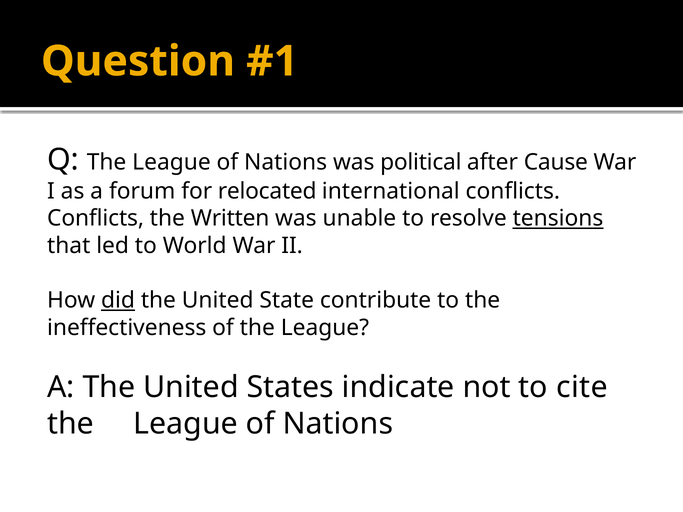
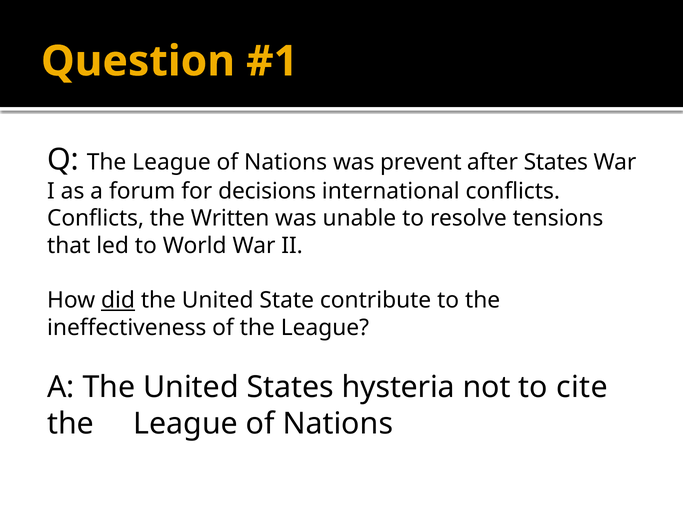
political: political -> prevent (421, 162)
after Cause: Cause -> States (556, 162)
relocated: relocated -> decisions (267, 191)
tensions underline: present -> none (558, 218)
indicate: indicate -> hysteria (398, 387)
